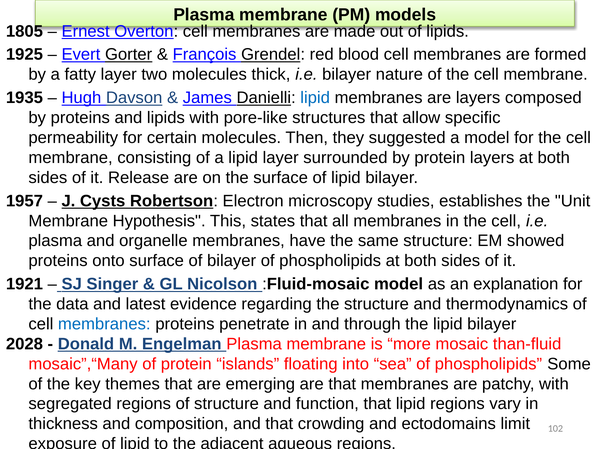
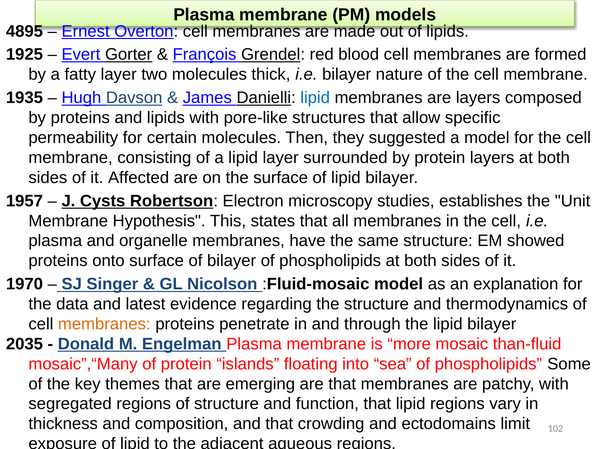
1805: 1805 -> 4895 (24, 31)
Release: Release -> Affected (139, 178)
1921: 1921 -> 1970 (24, 284)
membranes colour: blue -> orange (104, 324)
2028: 2028 -> 2035 (24, 344)
